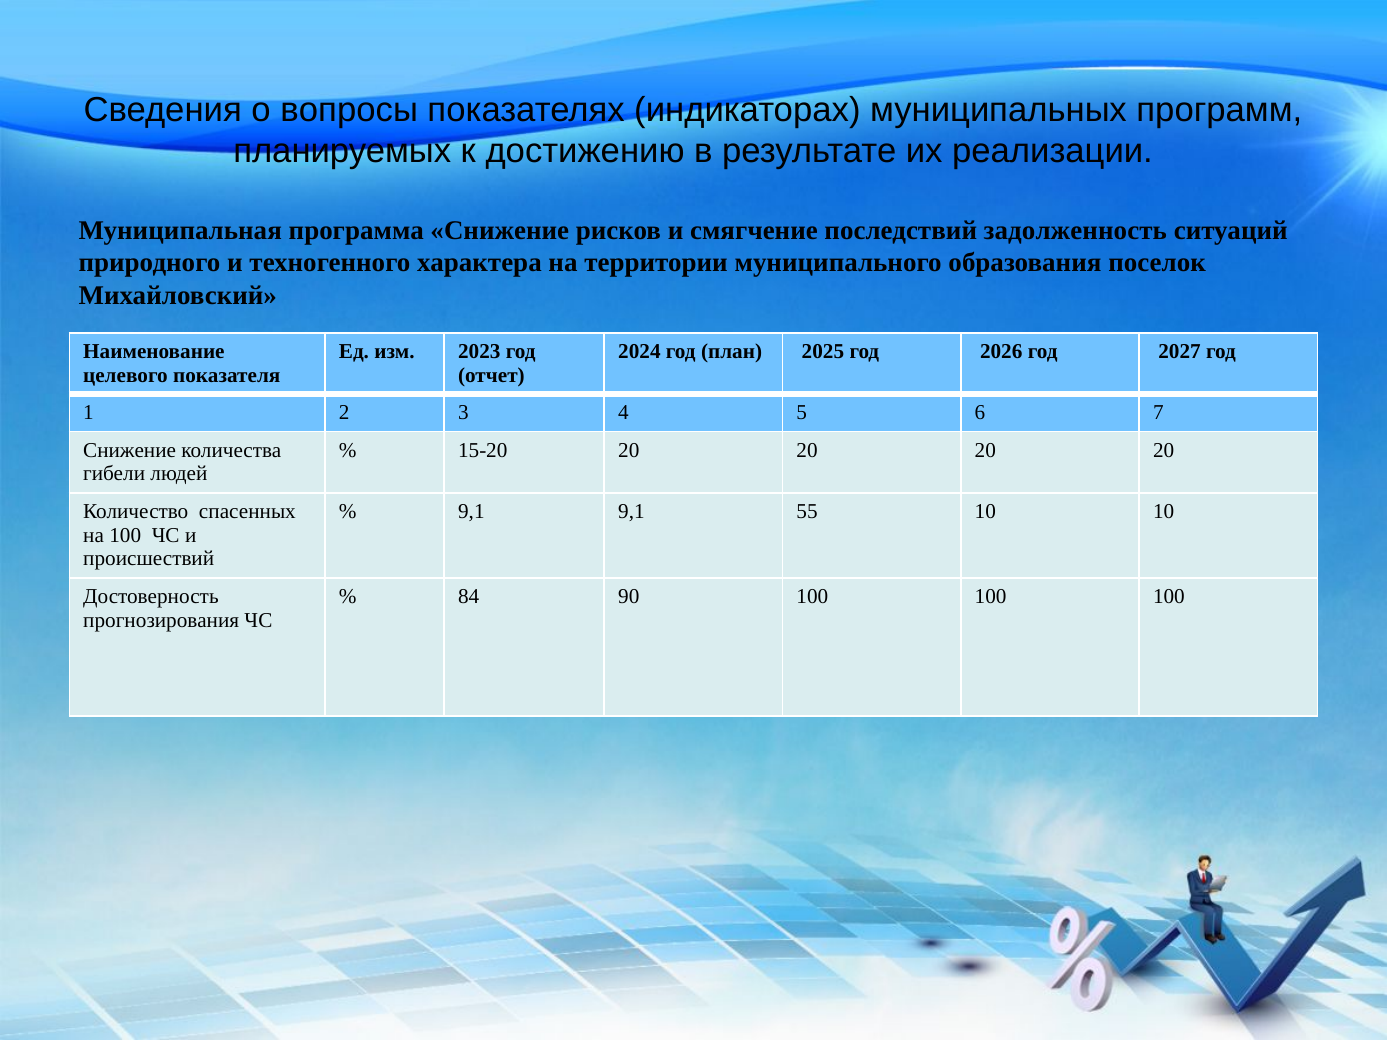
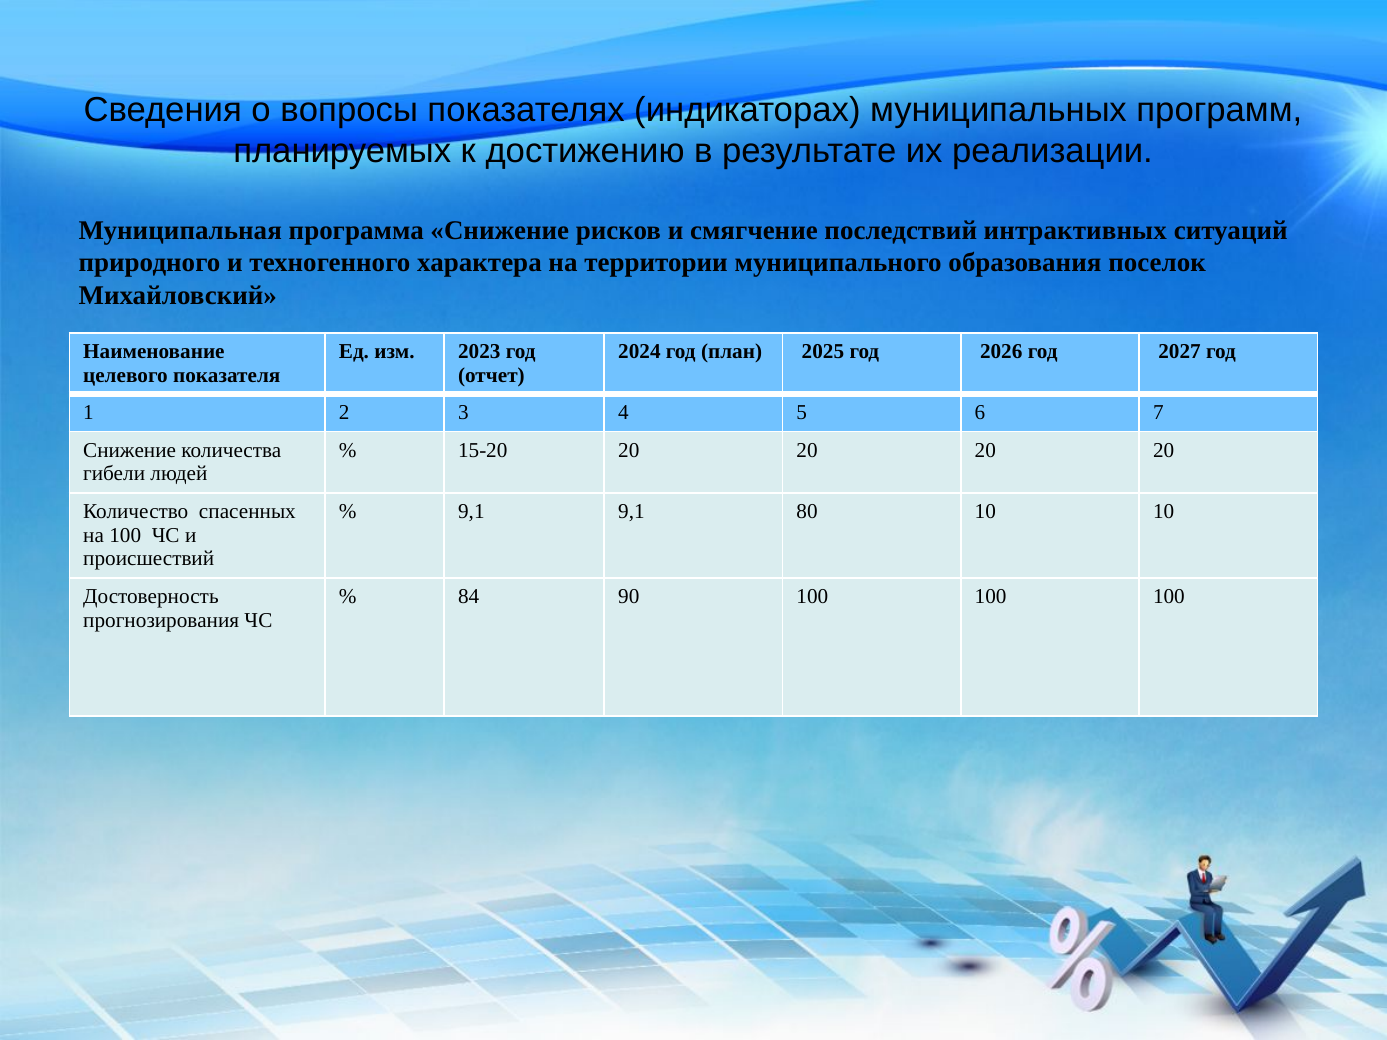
задолженность: задолженность -> интрактивных (1075, 231)
55: 55 -> 80 (807, 512)
